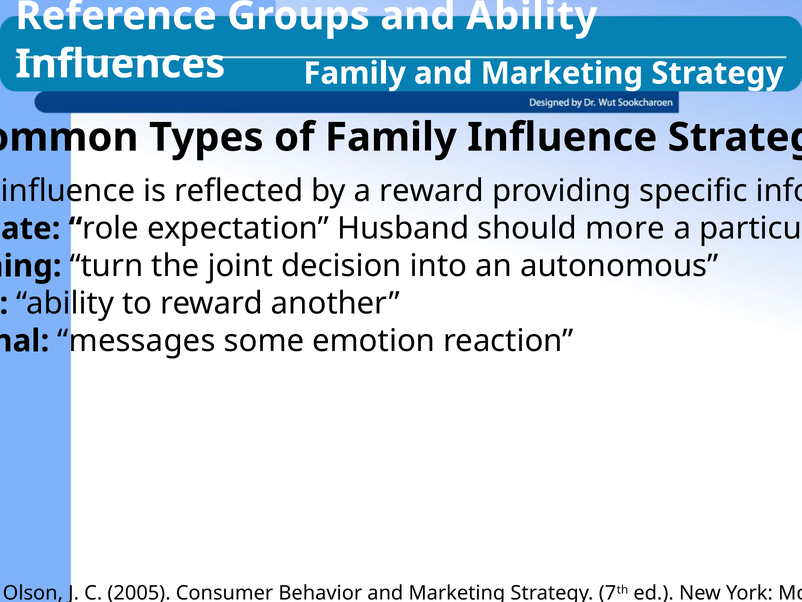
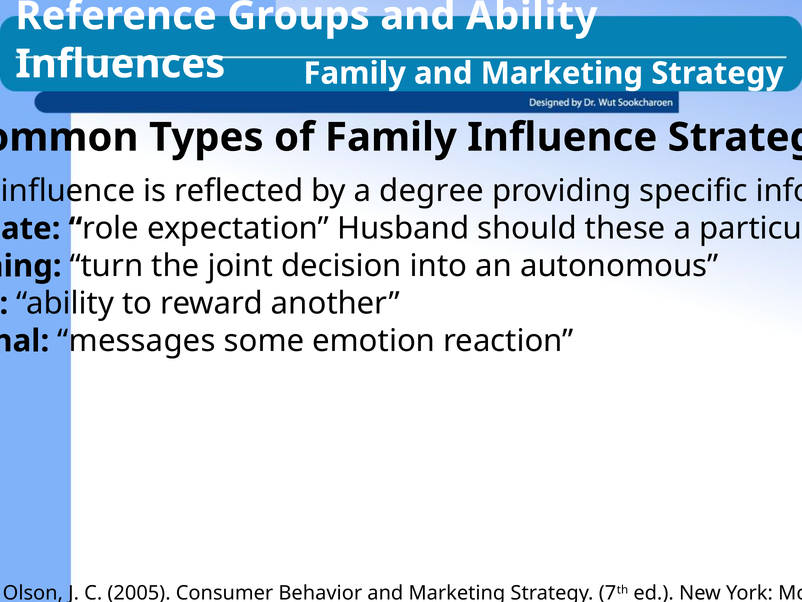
a reward: reward -> degree (432, 191)
more: more -> these (625, 228)
